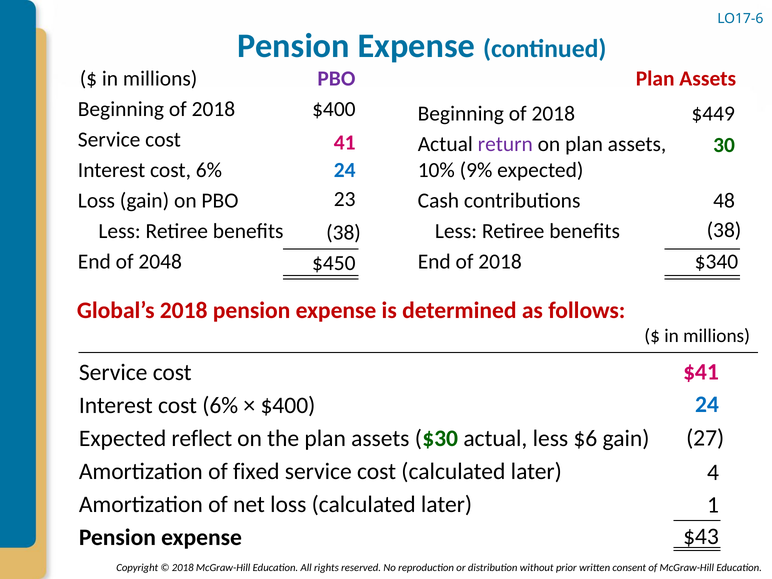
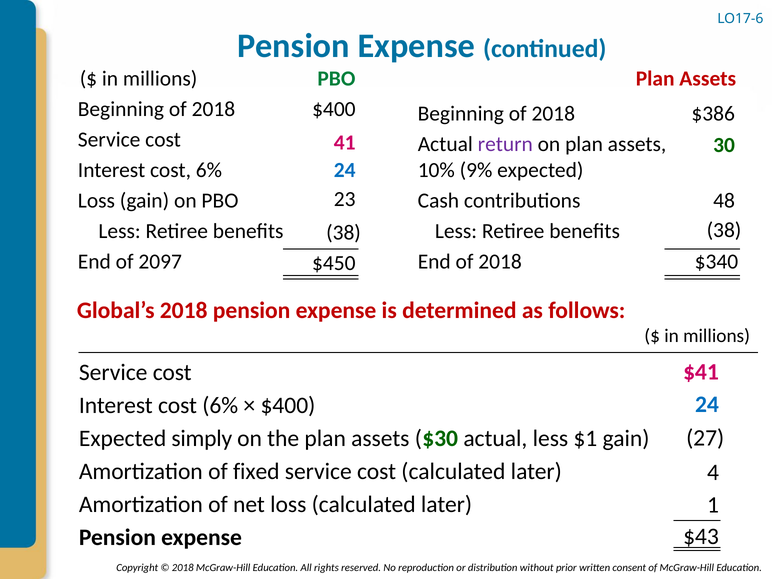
PBO colour: purple -> green (336, 79)
$449: $449 -> $386 (713, 114)
2048: 2048 -> 2097 (160, 262)
reflect: reflect -> simply (202, 439)
$6: $6 -> $1 (585, 439)
